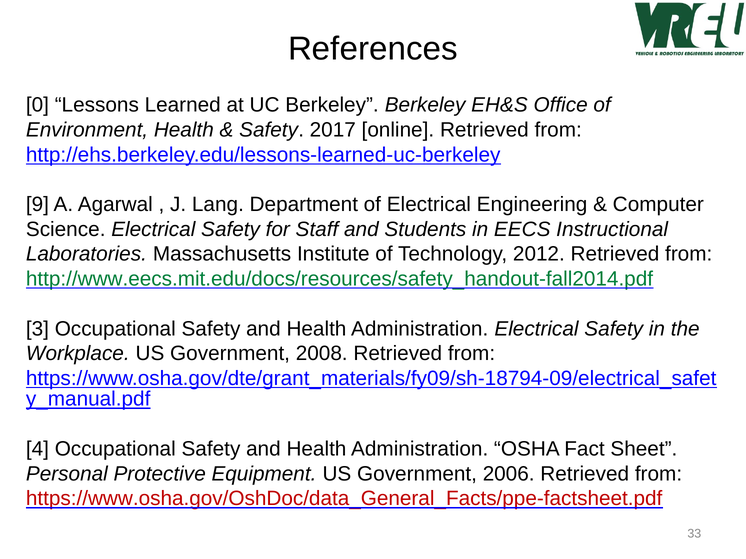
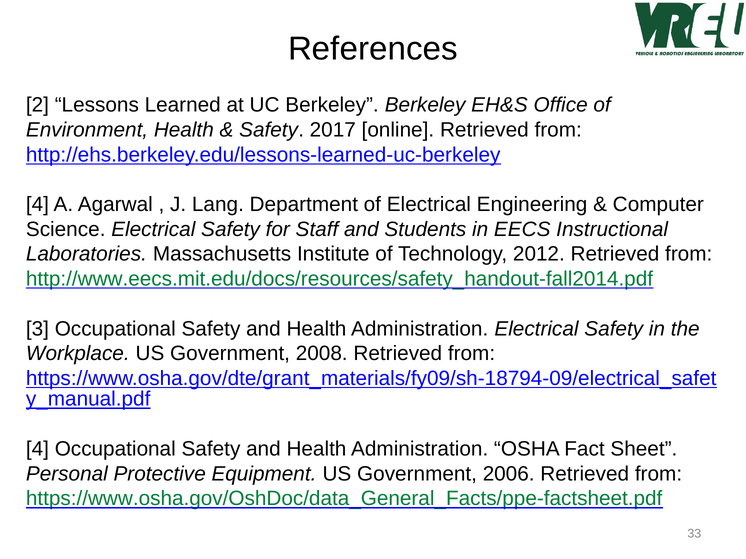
0: 0 -> 2 (37, 105)
9: 9 -> 4 (37, 205)
https://www.osha.gov/OshDoc/data_General_Facts/ppe-factsheet.pdf colour: red -> green (344, 499)
